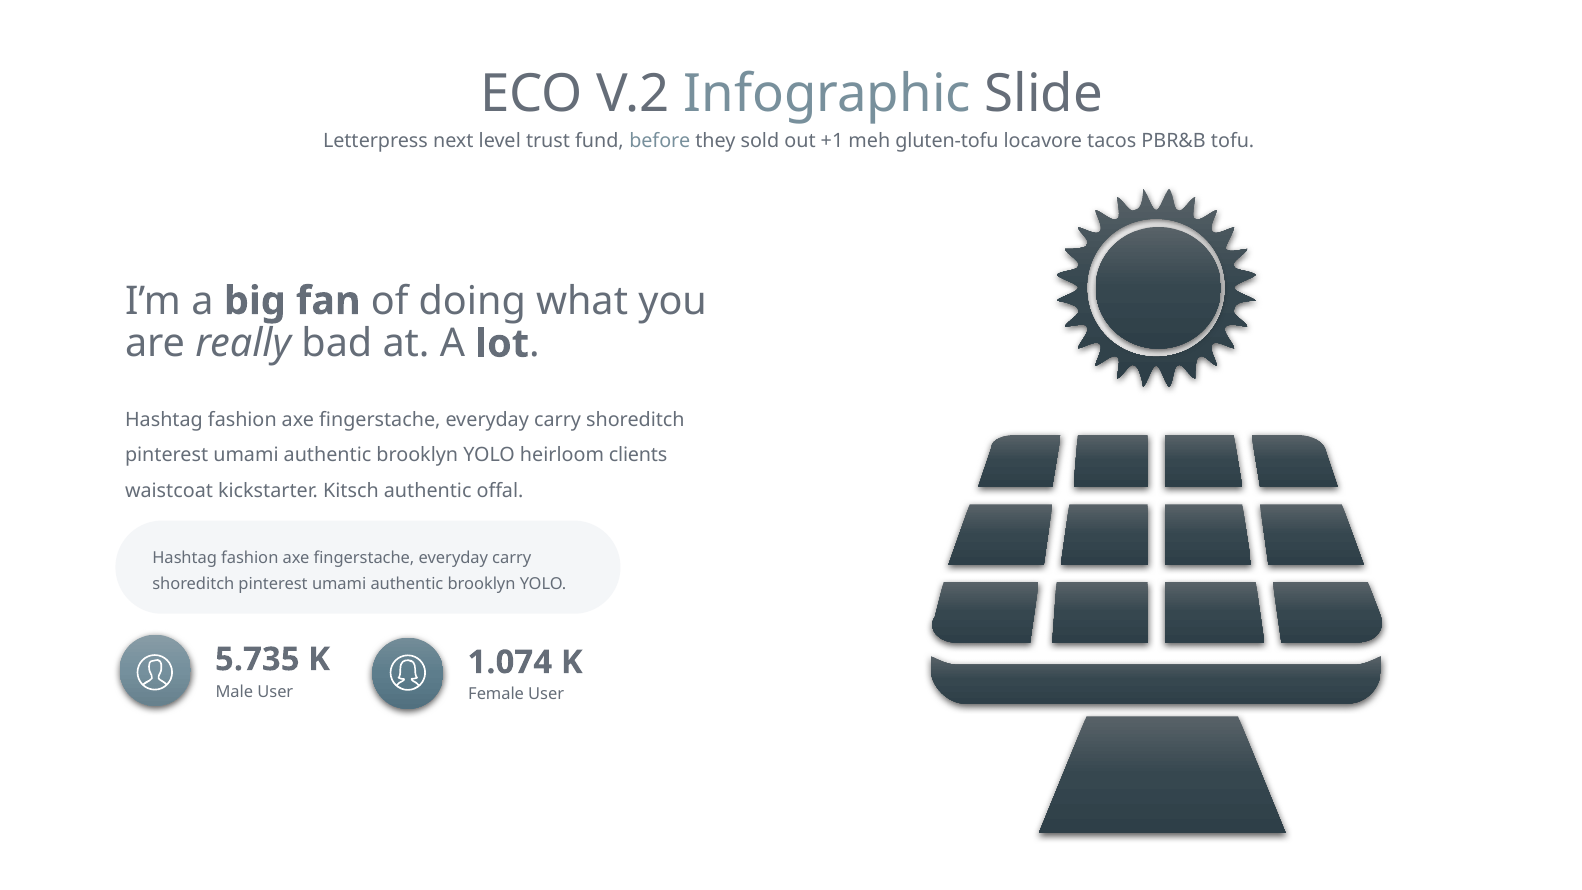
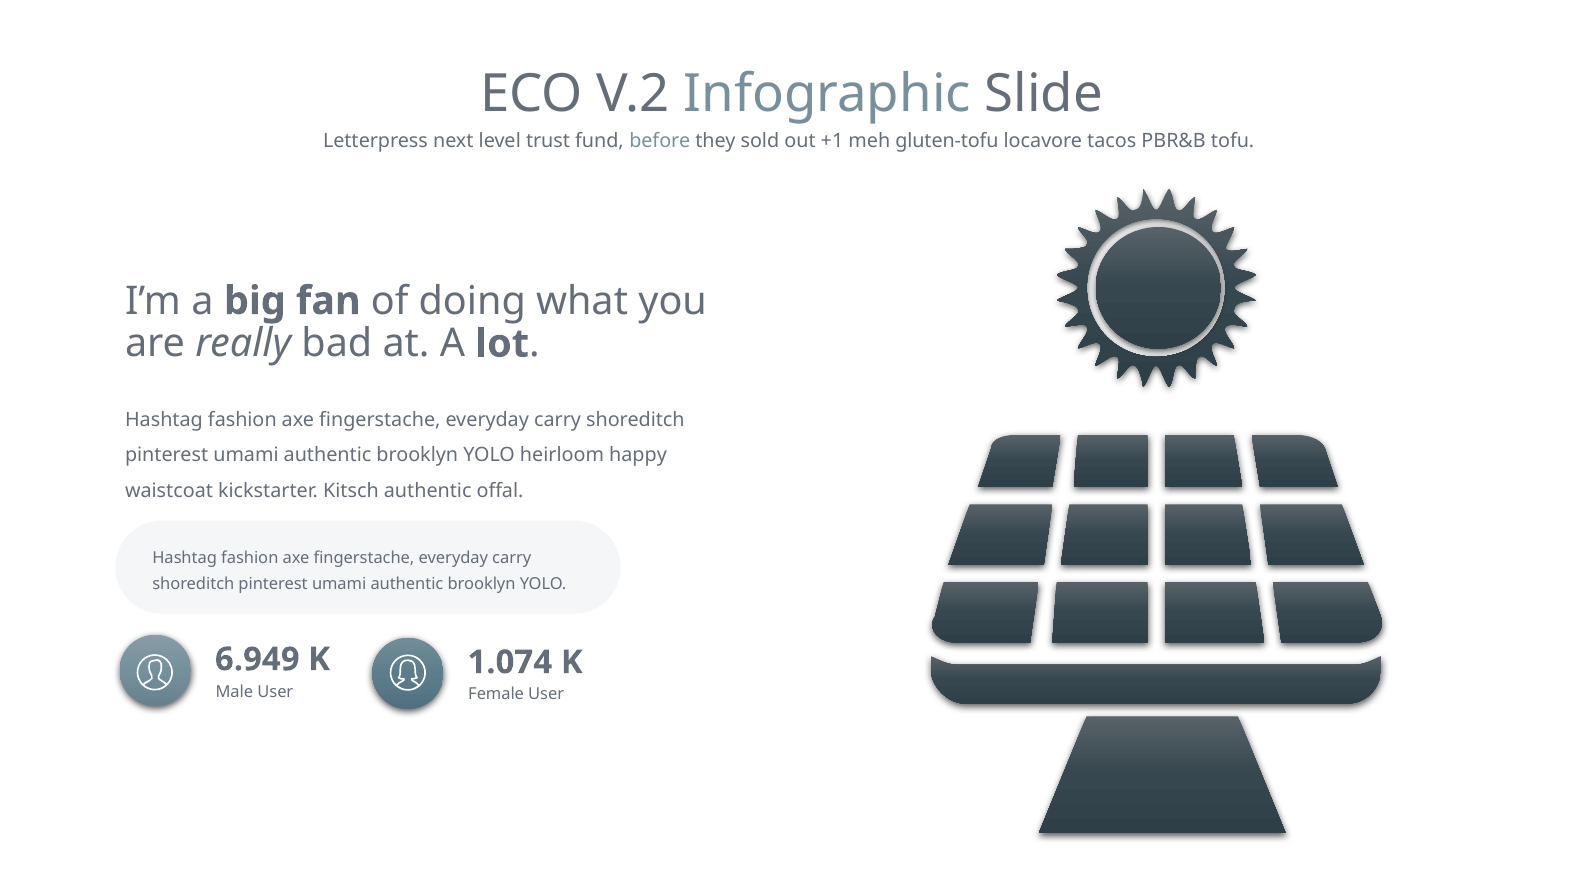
clients: clients -> happy (638, 455)
5.735: 5.735 -> 6.949 (257, 659)
